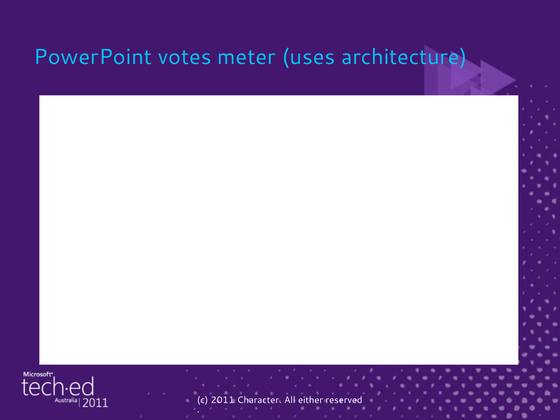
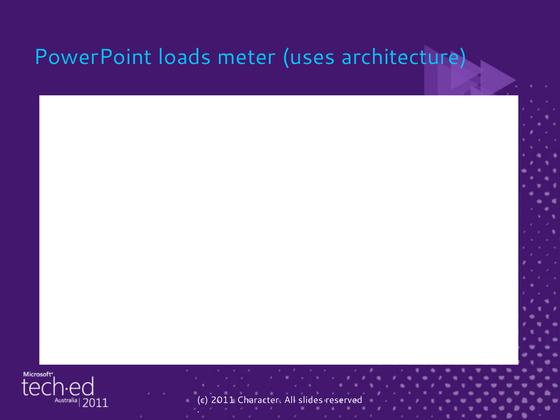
votes: votes -> loads (185, 57)
either: either -> slides (311, 400)
